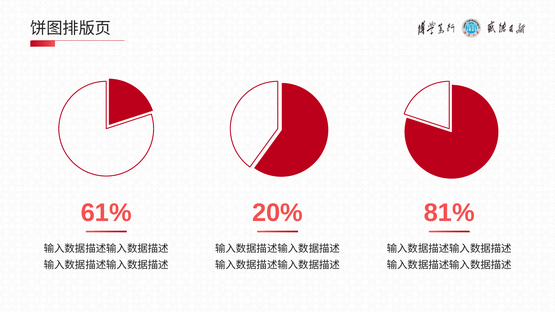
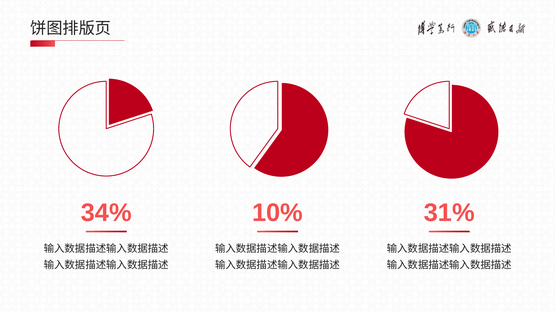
61%: 61% -> 34% (106, 213)
20%: 20% -> 10% (277, 213)
81%: 81% -> 31% (449, 213)
